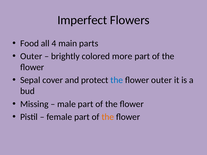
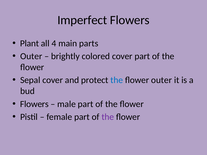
Food: Food -> Plant (30, 43)
colored more: more -> cover (122, 56)
Missing: Missing -> Flowers (34, 104)
the colour: orange -> purple (108, 117)
